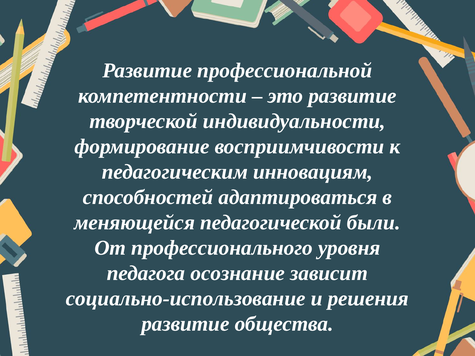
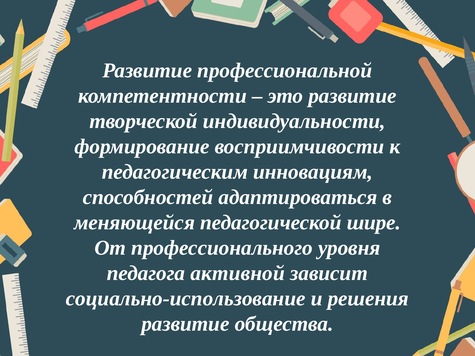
были: были -> шире (374, 223)
осознание: осознание -> активной (238, 273)
